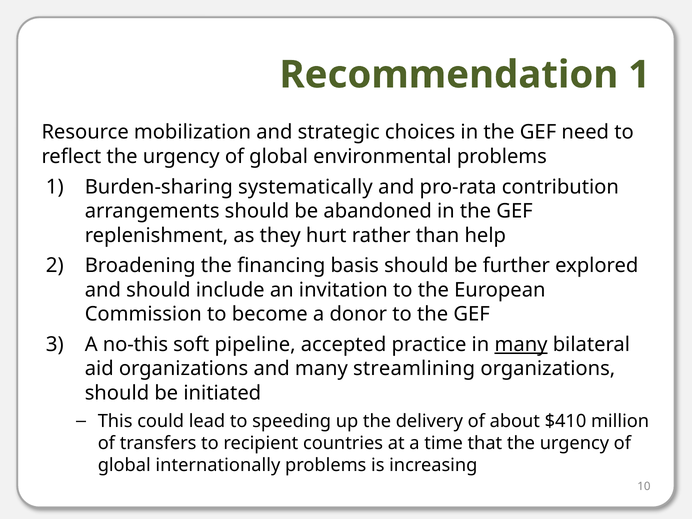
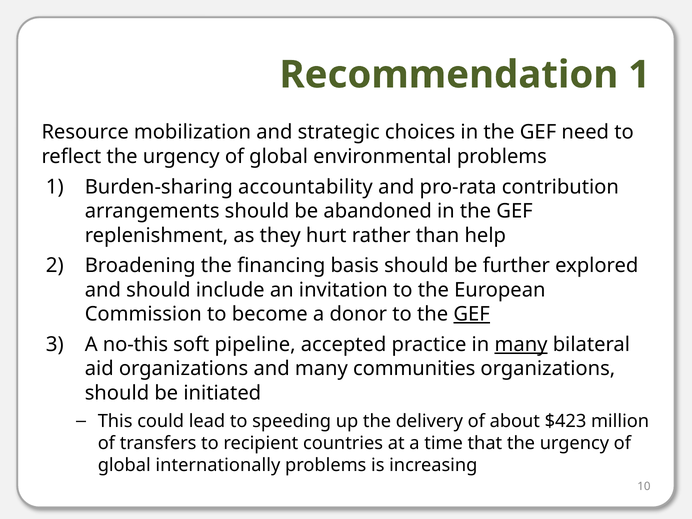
systematically: systematically -> accountability (305, 187)
GEF underline: none -> present (472, 314)
streamlining: streamlining -> communities (414, 369)
$410: $410 -> $423 (565, 421)
